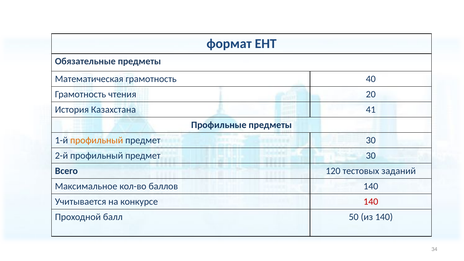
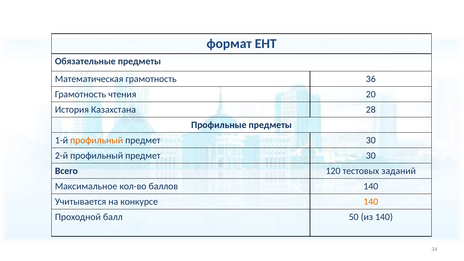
40: 40 -> 36 (371, 79)
41: 41 -> 28 (371, 110)
140 colour: red -> orange (371, 202)
